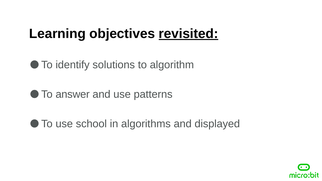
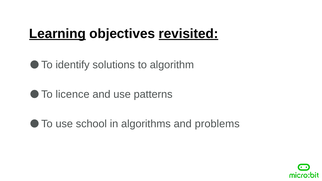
Learning underline: none -> present (57, 34)
answer: answer -> licence (73, 94)
displayed: displayed -> problems (217, 124)
